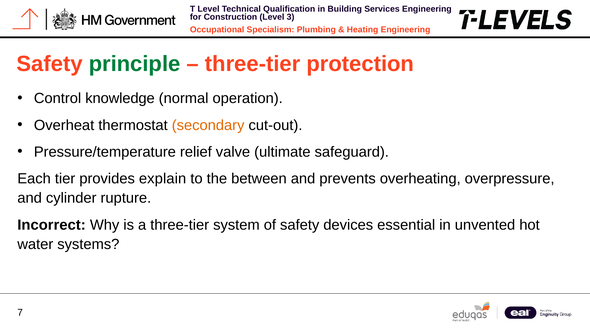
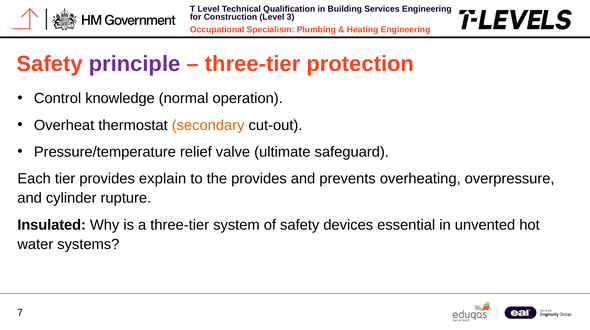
principle colour: green -> purple (135, 64)
the between: between -> provides (259, 179)
Incorrect: Incorrect -> Insulated (52, 225)
